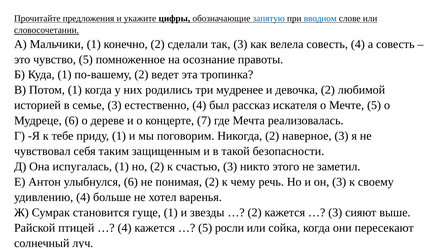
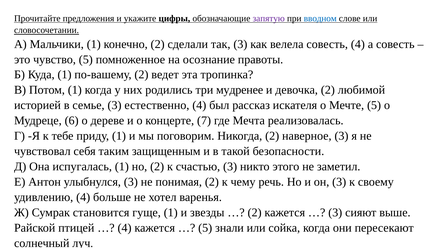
запятую colour: blue -> purple (269, 18)
улыбнулся 6: 6 -> 3 (131, 182)
росли: росли -> знали (229, 228)
